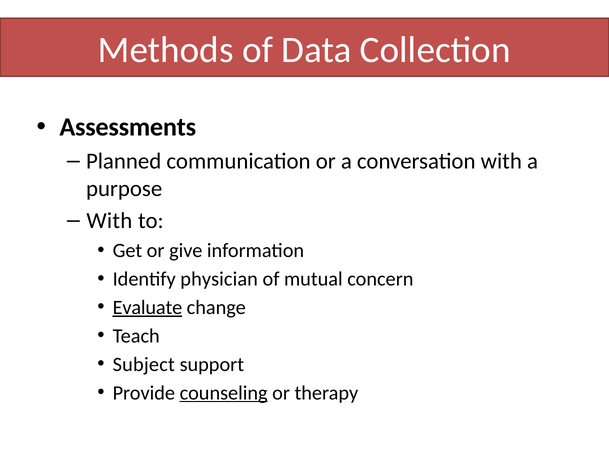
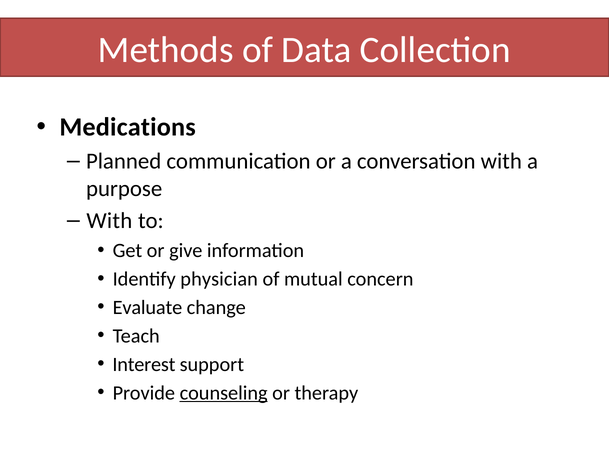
Assessments: Assessments -> Medications (128, 127)
Evaluate underline: present -> none (147, 307)
Subject: Subject -> Interest (144, 364)
